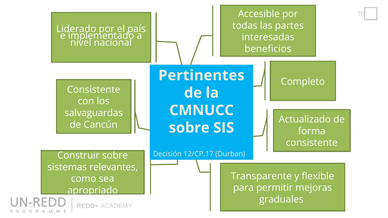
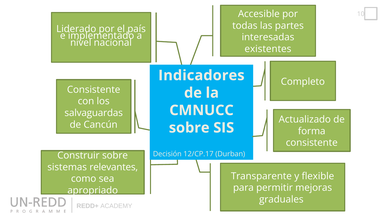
beneficios: beneficios -> existentes (268, 49)
Pertinentes: Pertinentes -> Indicadores (201, 75)
